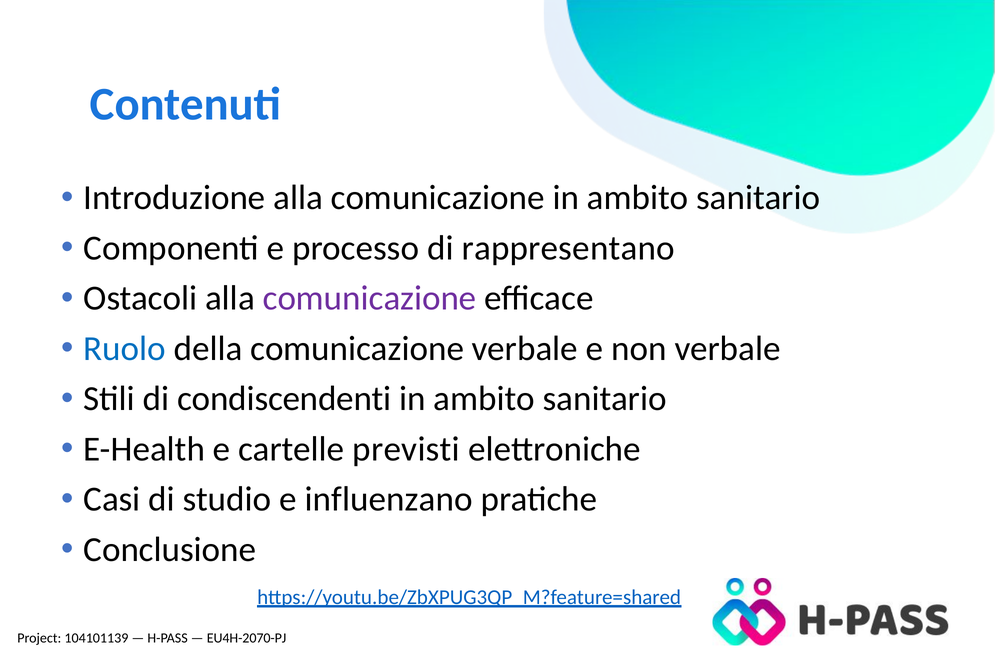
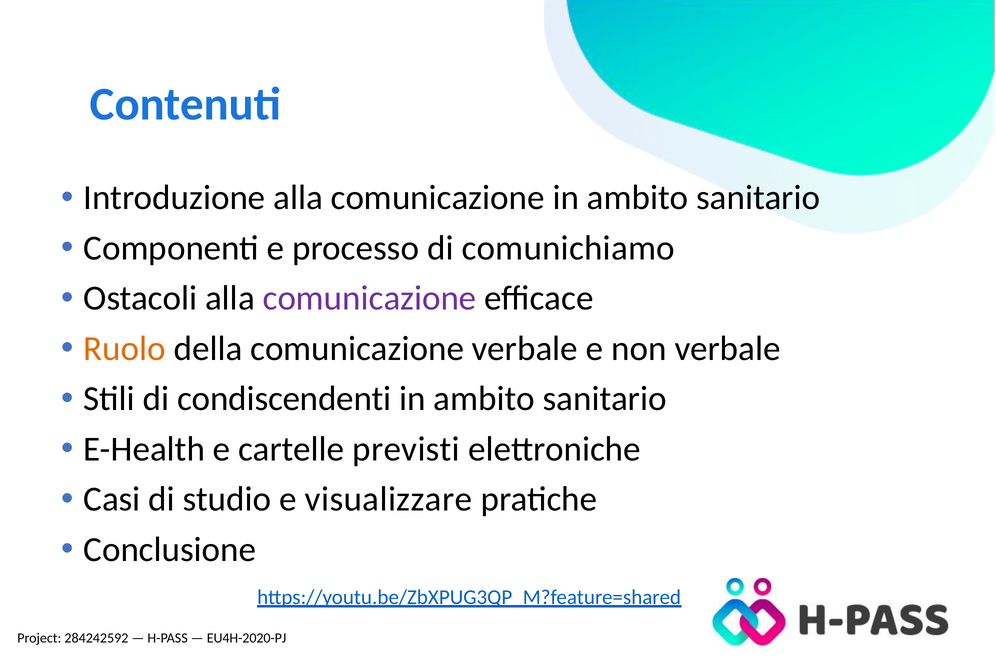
rappresentano: rappresentano -> comunichiamo (568, 248)
Ruolo colour: blue -> orange (125, 349)
influenzano: influenzano -> visualizzare (389, 499)
104101139: 104101139 -> 284242592 (96, 638)
EU4H-2070-PJ: EU4H-2070-PJ -> EU4H-2020-PJ (247, 638)
